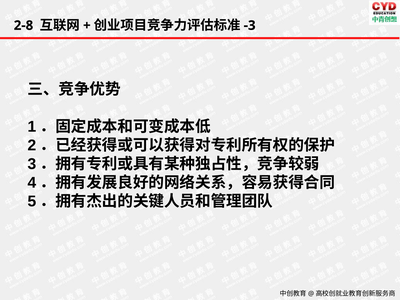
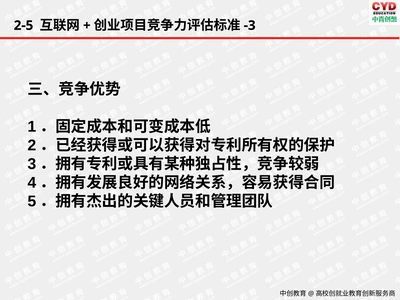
2-8: 2-8 -> 2-5 (23, 25)
